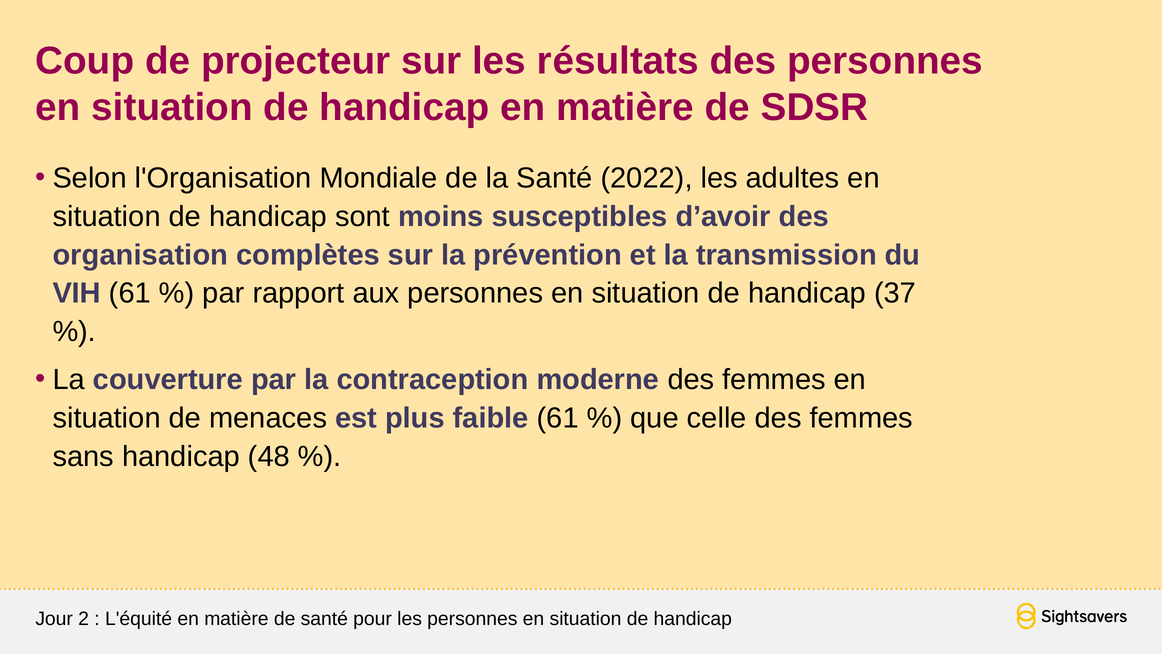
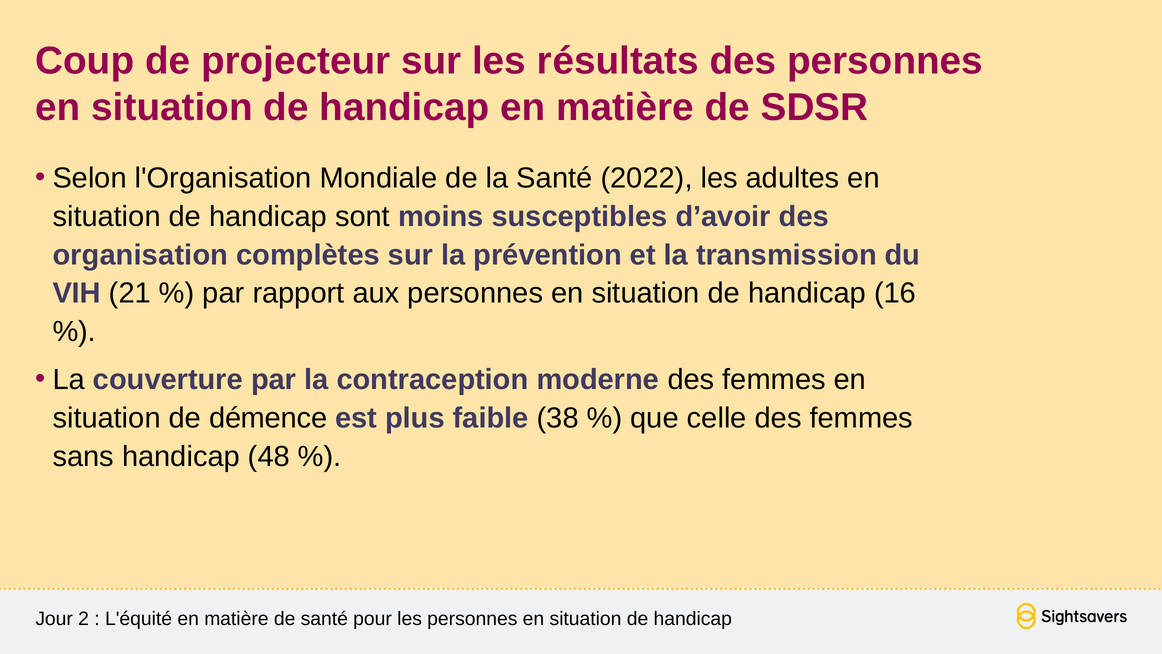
VIH 61: 61 -> 21 (130, 293)
37: 37 -> 16 (895, 293)
menaces: menaces -> démence (268, 418)
faible 61: 61 -> 38 (558, 418)
